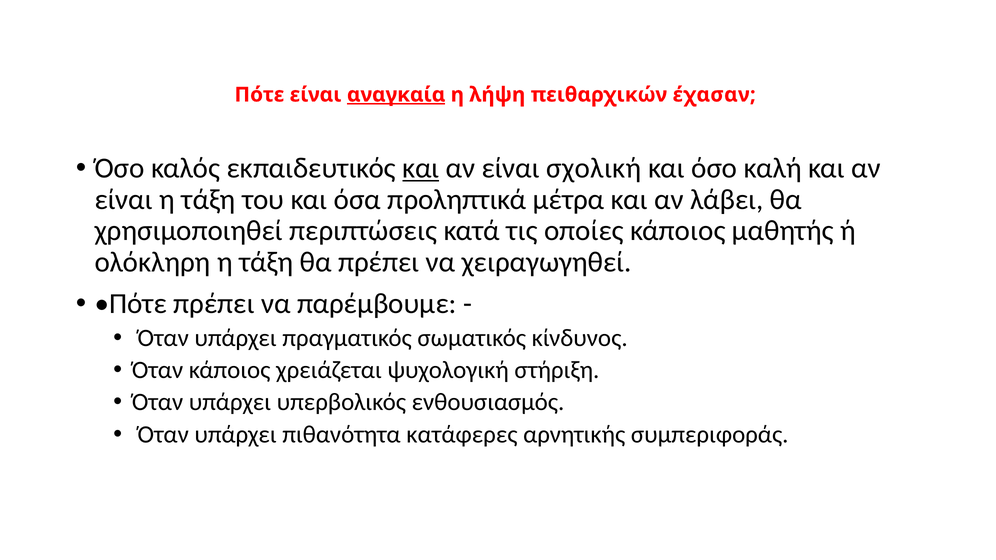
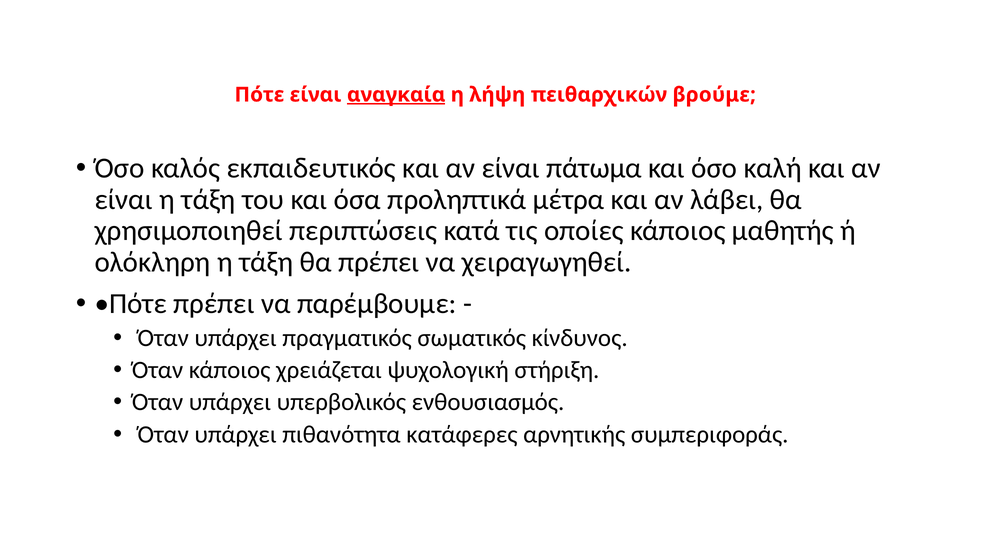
έχασαν: έχασαν -> βρούμε (714, 95)
και underline: present -> none (421, 168)
σχολική: σχολική -> πάτωμα (594, 168)
